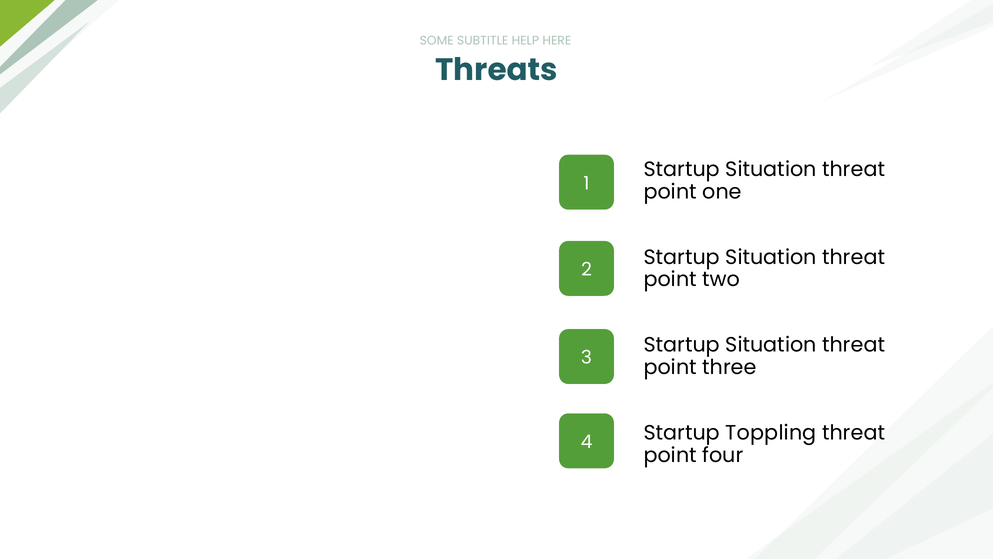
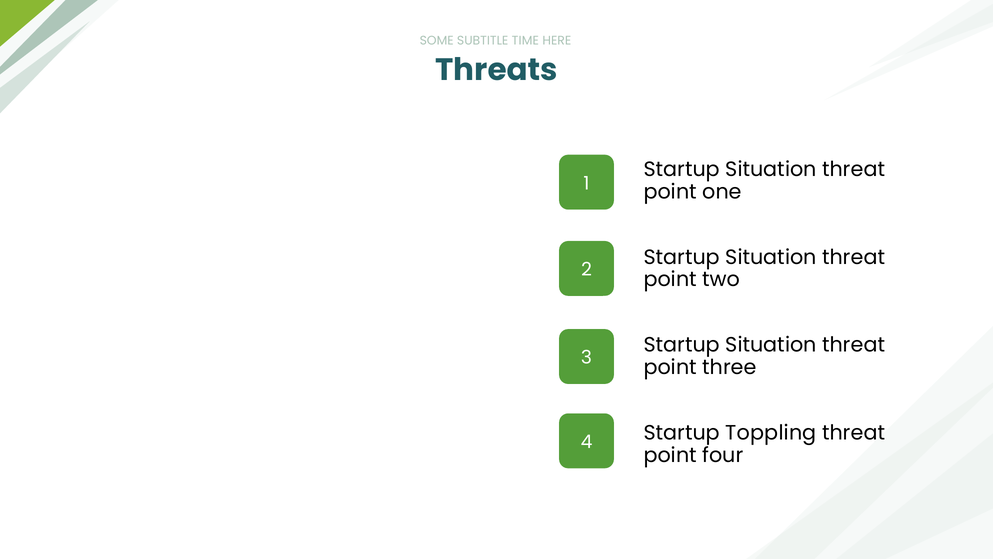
HELP: HELP -> TIME (525, 41)
